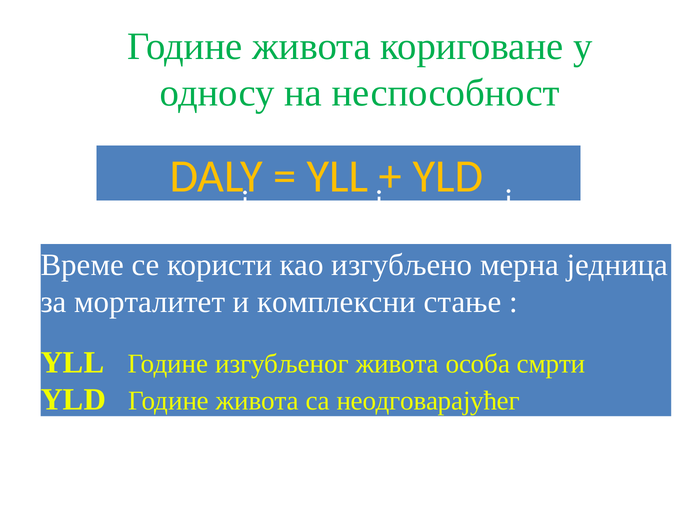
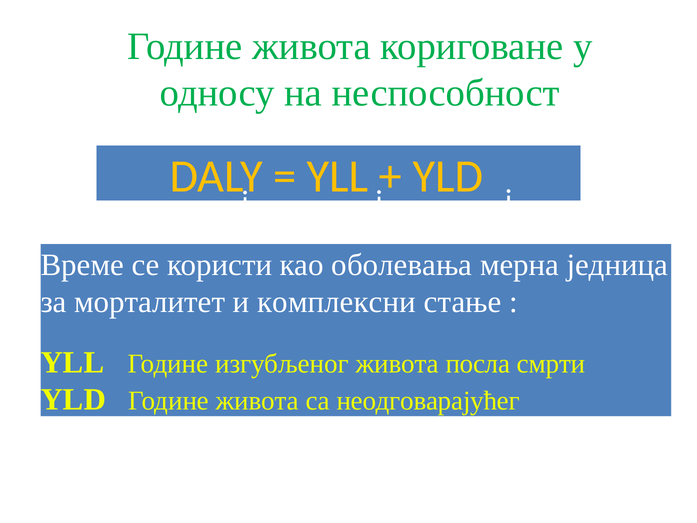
изгубљено: изгубљено -> оболевања (402, 265)
особа: особа -> посла (478, 364)
